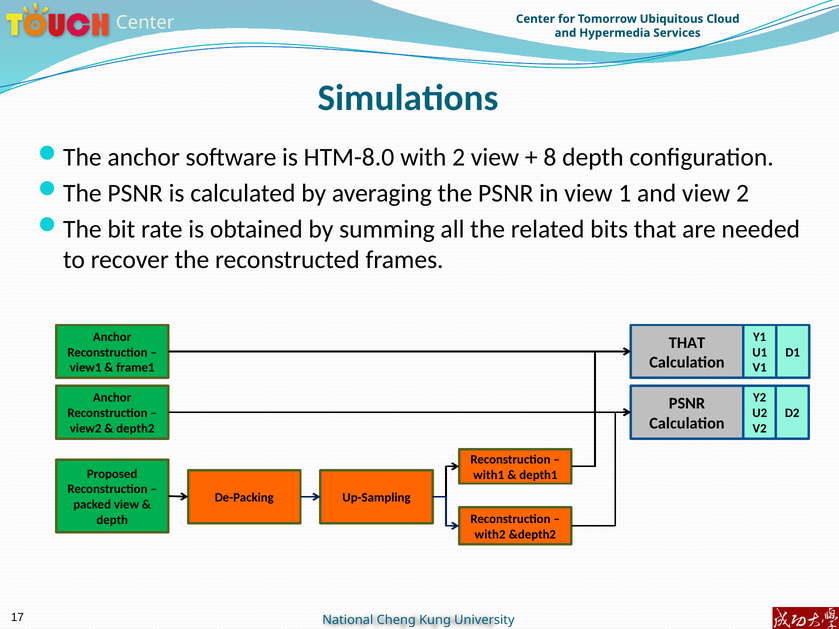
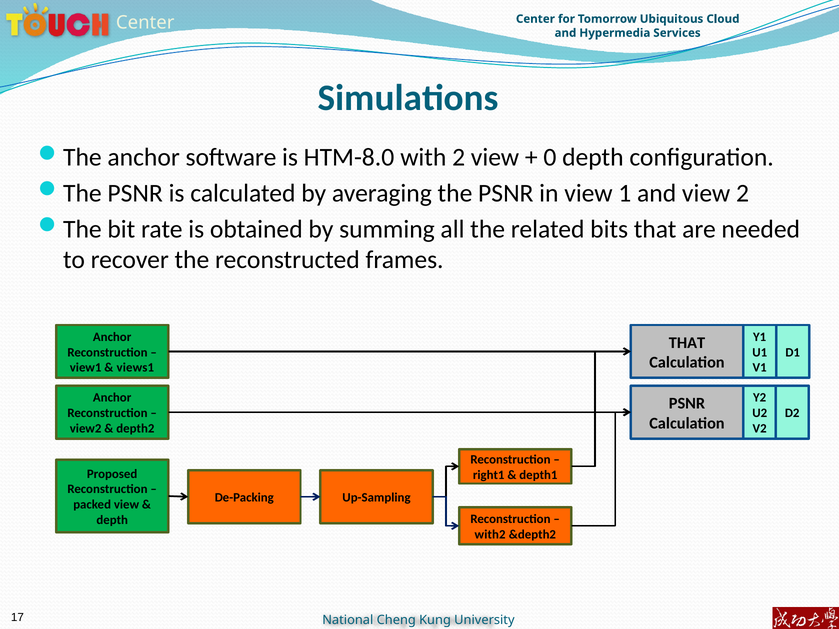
8: 8 -> 0 (550, 158)
frame1: frame1 -> views1 (135, 368)
with1: with1 -> right1 (489, 475)
